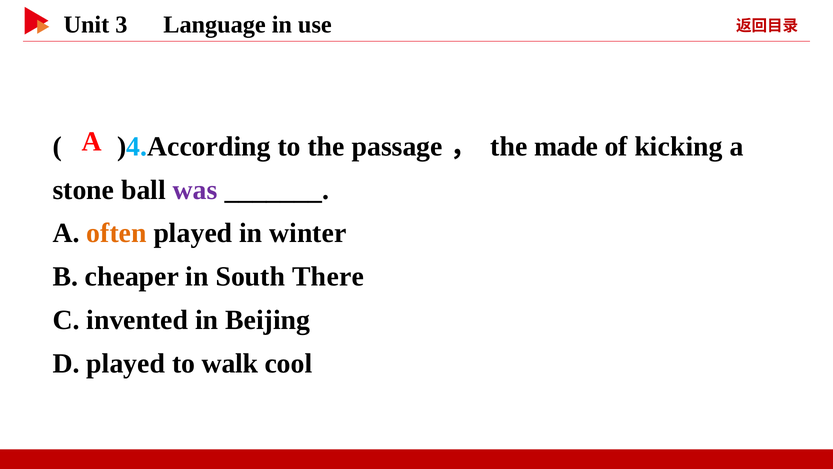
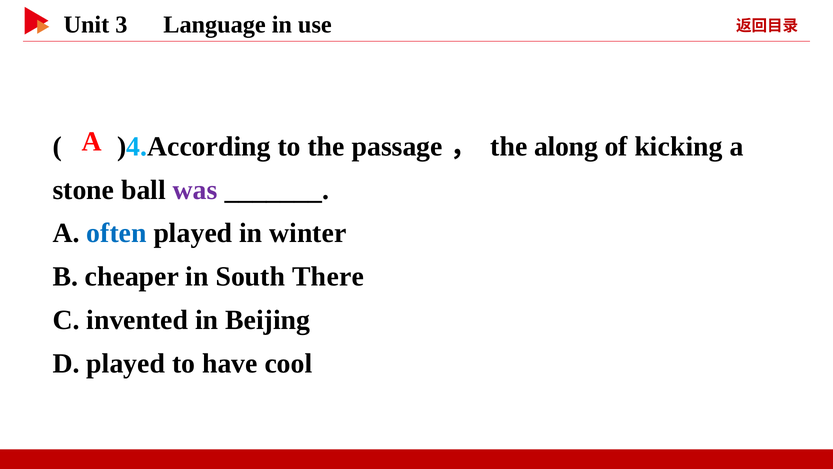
made: made -> along (566, 146)
often colour: orange -> blue (117, 233)
walk: walk -> have (230, 363)
